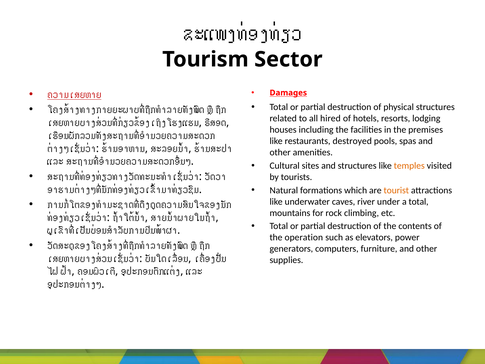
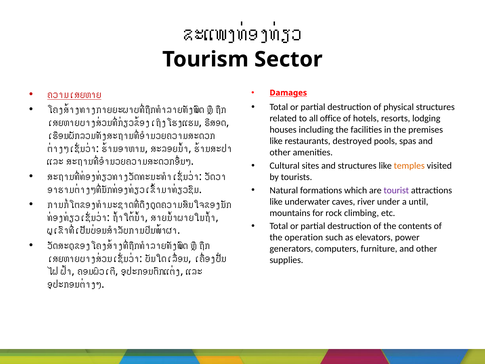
hired: hired -> office (331, 118)
tourist colour: orange -> purple (396, 190)
a total: total -> until (419, 201)
